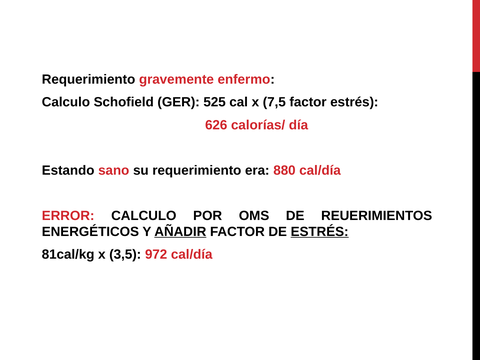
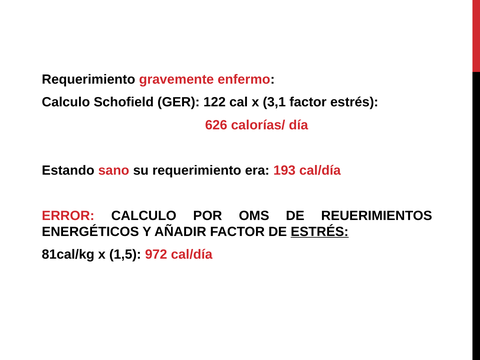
525: 525 -> 122 (215, 102)
7,5: 7,5 -> 3,1 (274, 102)
880: 880 -> 193 (284, 170)
AÑADIR underline: present -> none (180, 232)
3,5: 3,5 -> 1,5 (125, 254)
